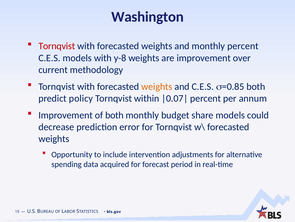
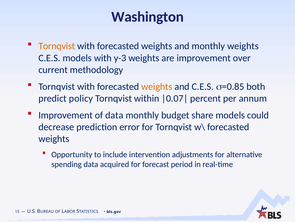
Tornqvist colour: red -> orange (57, 46)
monthly percent: percent -> weights (243, 46)
y-8: y-8 -> y-3 (120, 58)
of both: both -> data (114, 115)
